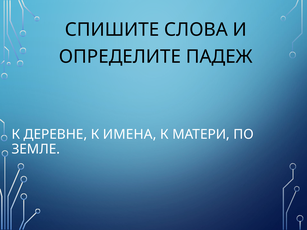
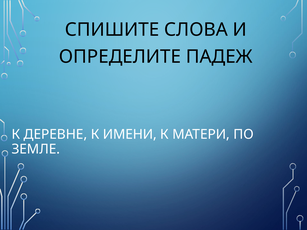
ИМЕНА: ИМЕНА -> ИМЕНИ (130, 135)
